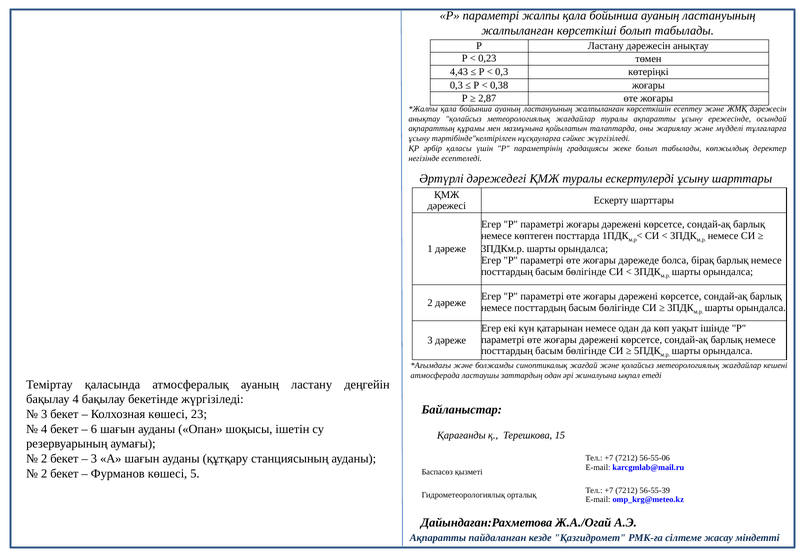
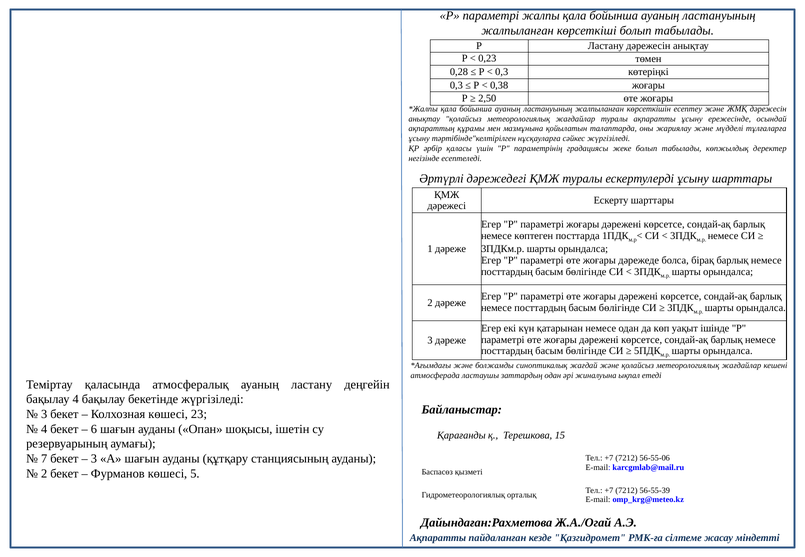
4,43: 4,43 -> 0,28 (459, 72)
2,87: 2,87 -> 2,50 (487, 98)
2: 2 -> 7 (44, 459)
